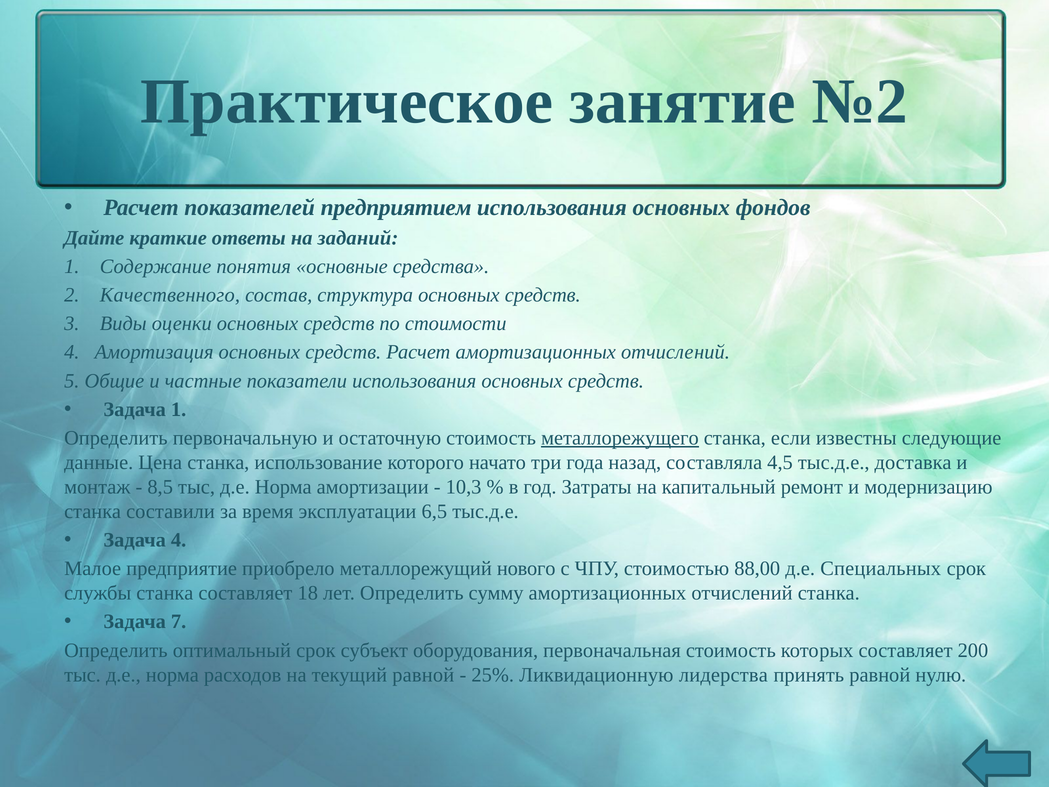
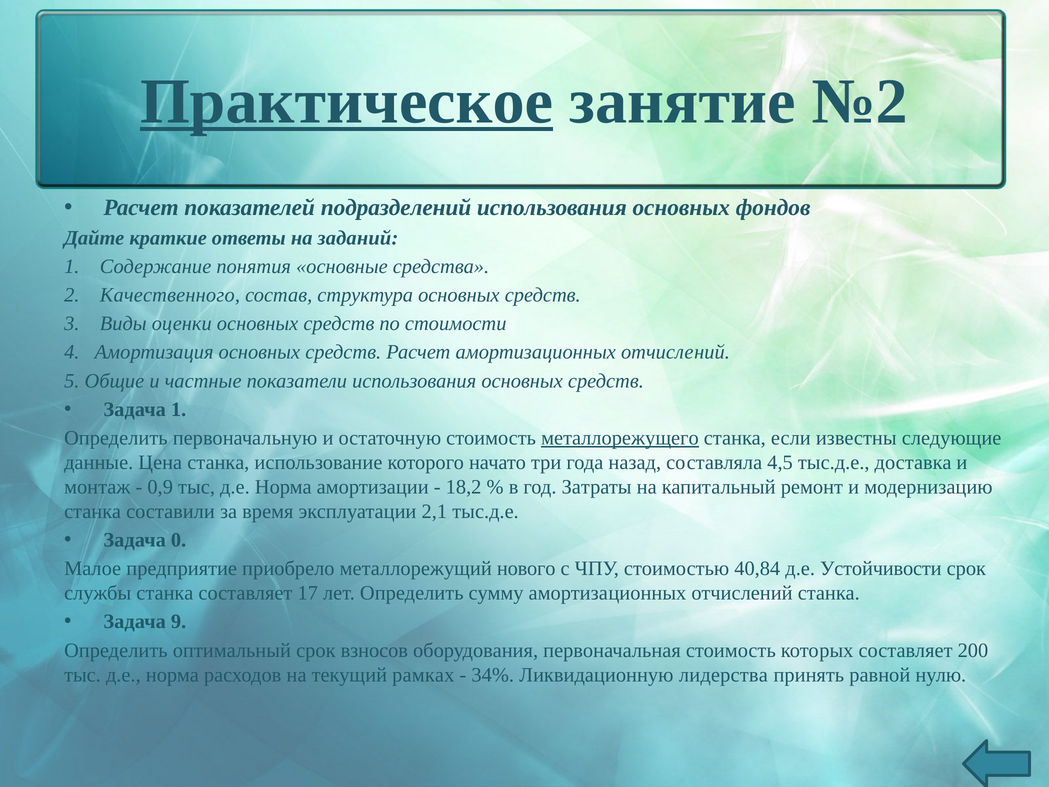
Практическое underline: none -> present (347, 102)
предприятием: предприятием -> подразделений (396, 208)
8,5: 8,5 -> 0,9 (160, 487)
10,3: 10,3 -> 18,2 (464, 487)
6,5: 6,5 -> 2,1 (434, 511)
Задача 4: 4 -> 0 (179, 540)
88,00: 88,00 -> 40,84 (757, 568)
Специальных: Специальных -> Устойчивости (881, 568)
18: 18 -> 17 (308, 593)
7: 7 -> 9 (179, 622)
субъект: субъект -> взносов (374, 650)
текущий равной: равной -> рамках (423, 675)
25%: 25% -> 34% (493, 675)
